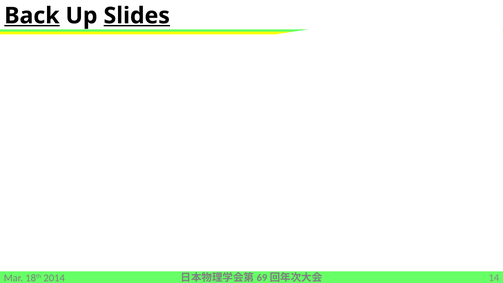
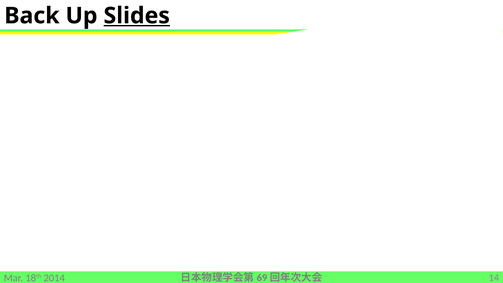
Back underline: present -> none (32, 16)
